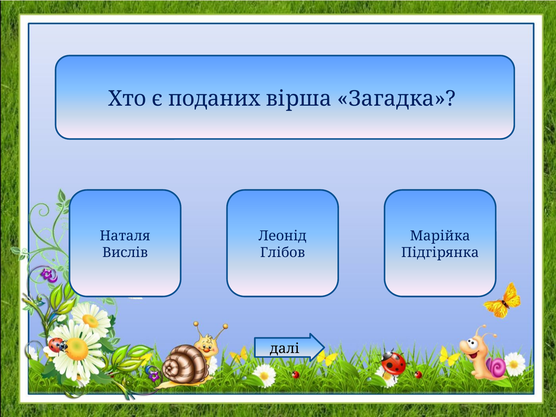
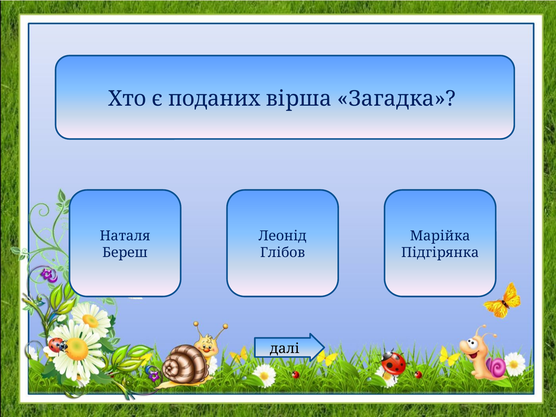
Вислів: Вислів -> Береш (125, 253)
